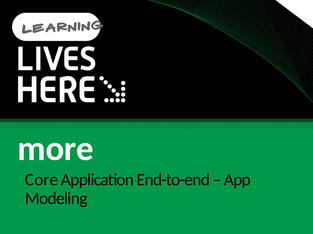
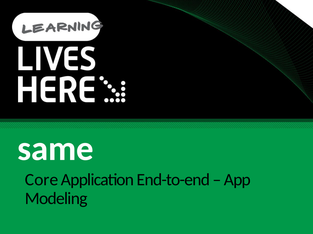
more: more -> same (56, 149)
